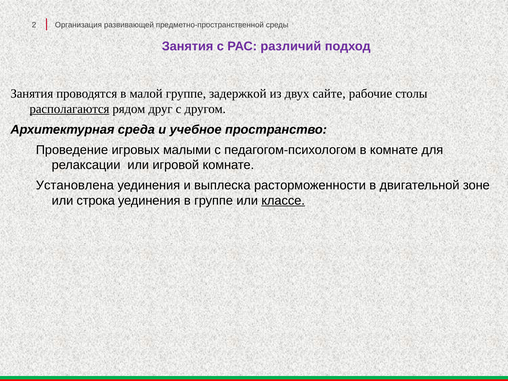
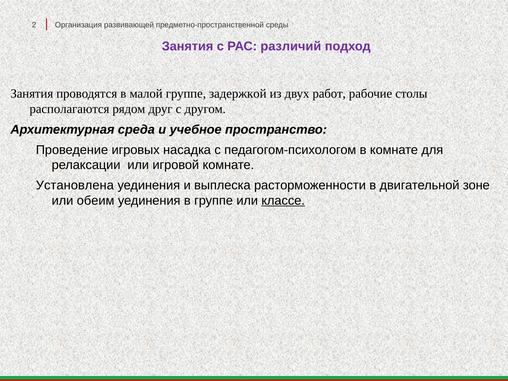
сайте: сайте -> работ (329, 94)
располагаются underline: present -> none (69, 109)
малыми: малыми -> насадка (187, 150)
строка: строка -> обеим (96, 201)
